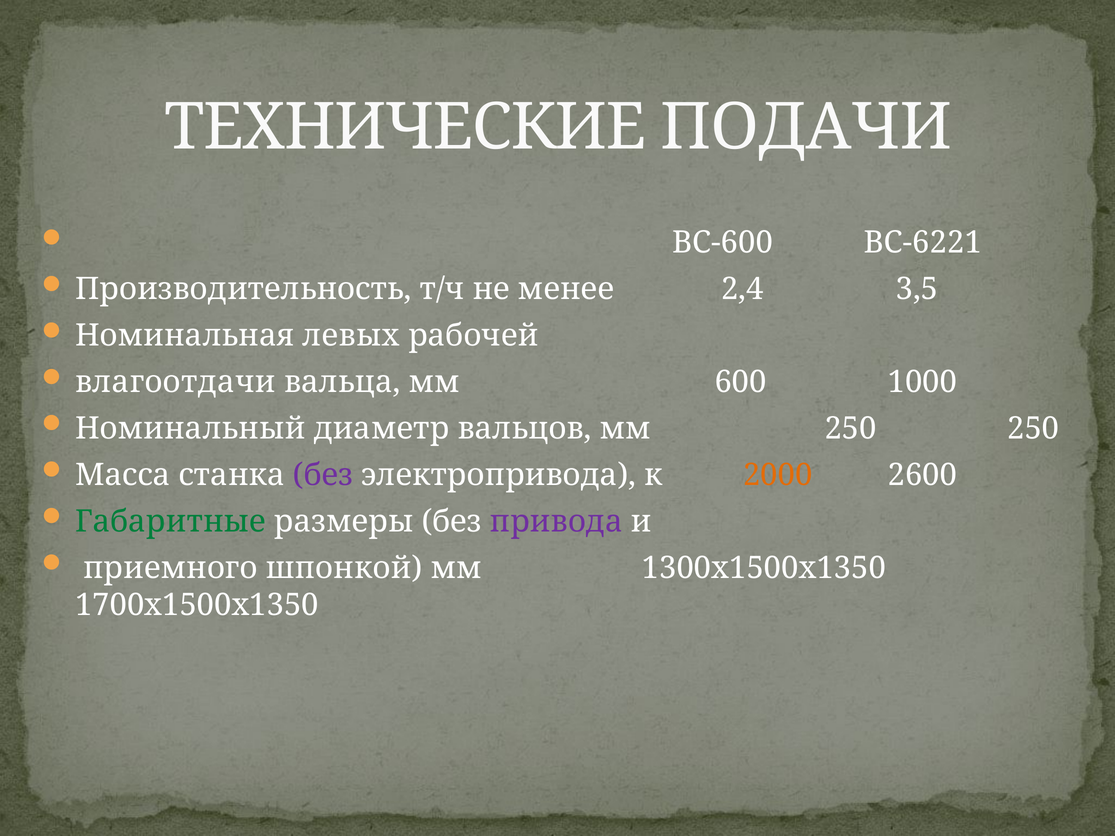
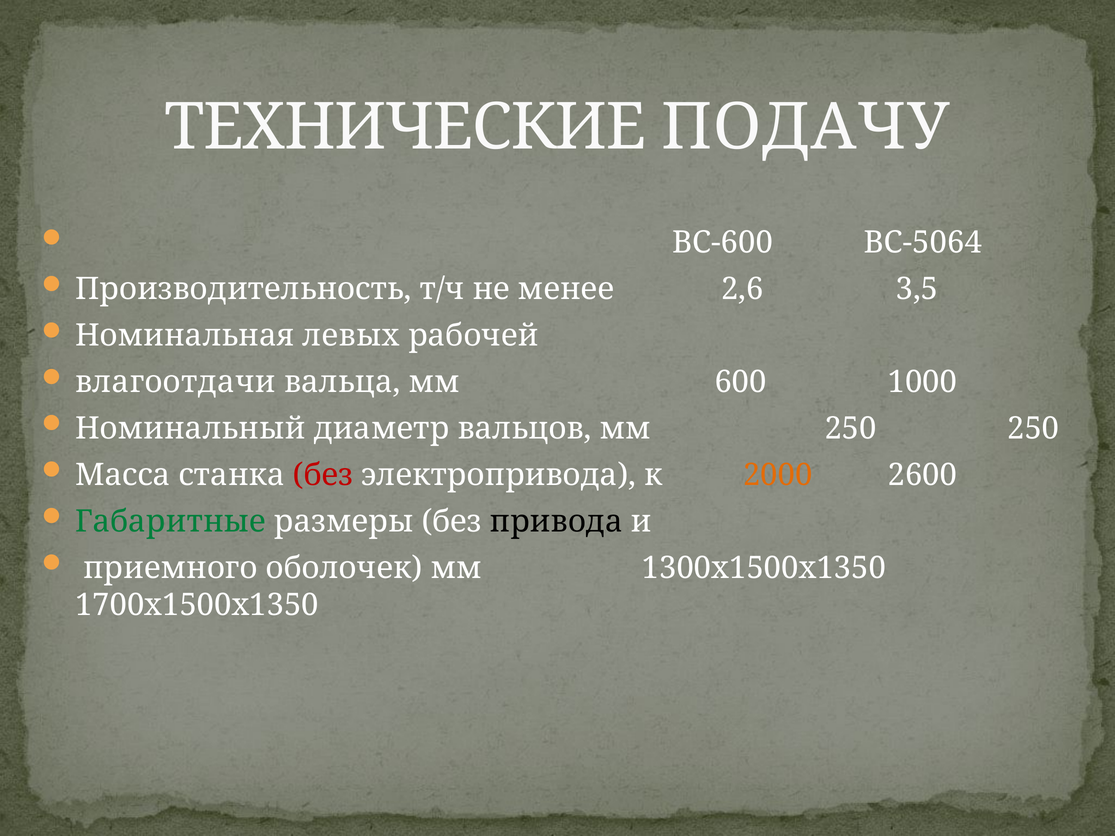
ПОДАЧИ: ПОДАЧИ -> ПОДАЧУ (805, 127)
ВС-6221: ВС-6221 -> ВС-5064 (923, 243)
2,4: 2,4 -> 2,6 (742, 289)
без colour: purple -> red (323, 475)
привода colour: purple -> black (556, 522)
шпонкой: шпонкой -> оболочек (344, 568)
